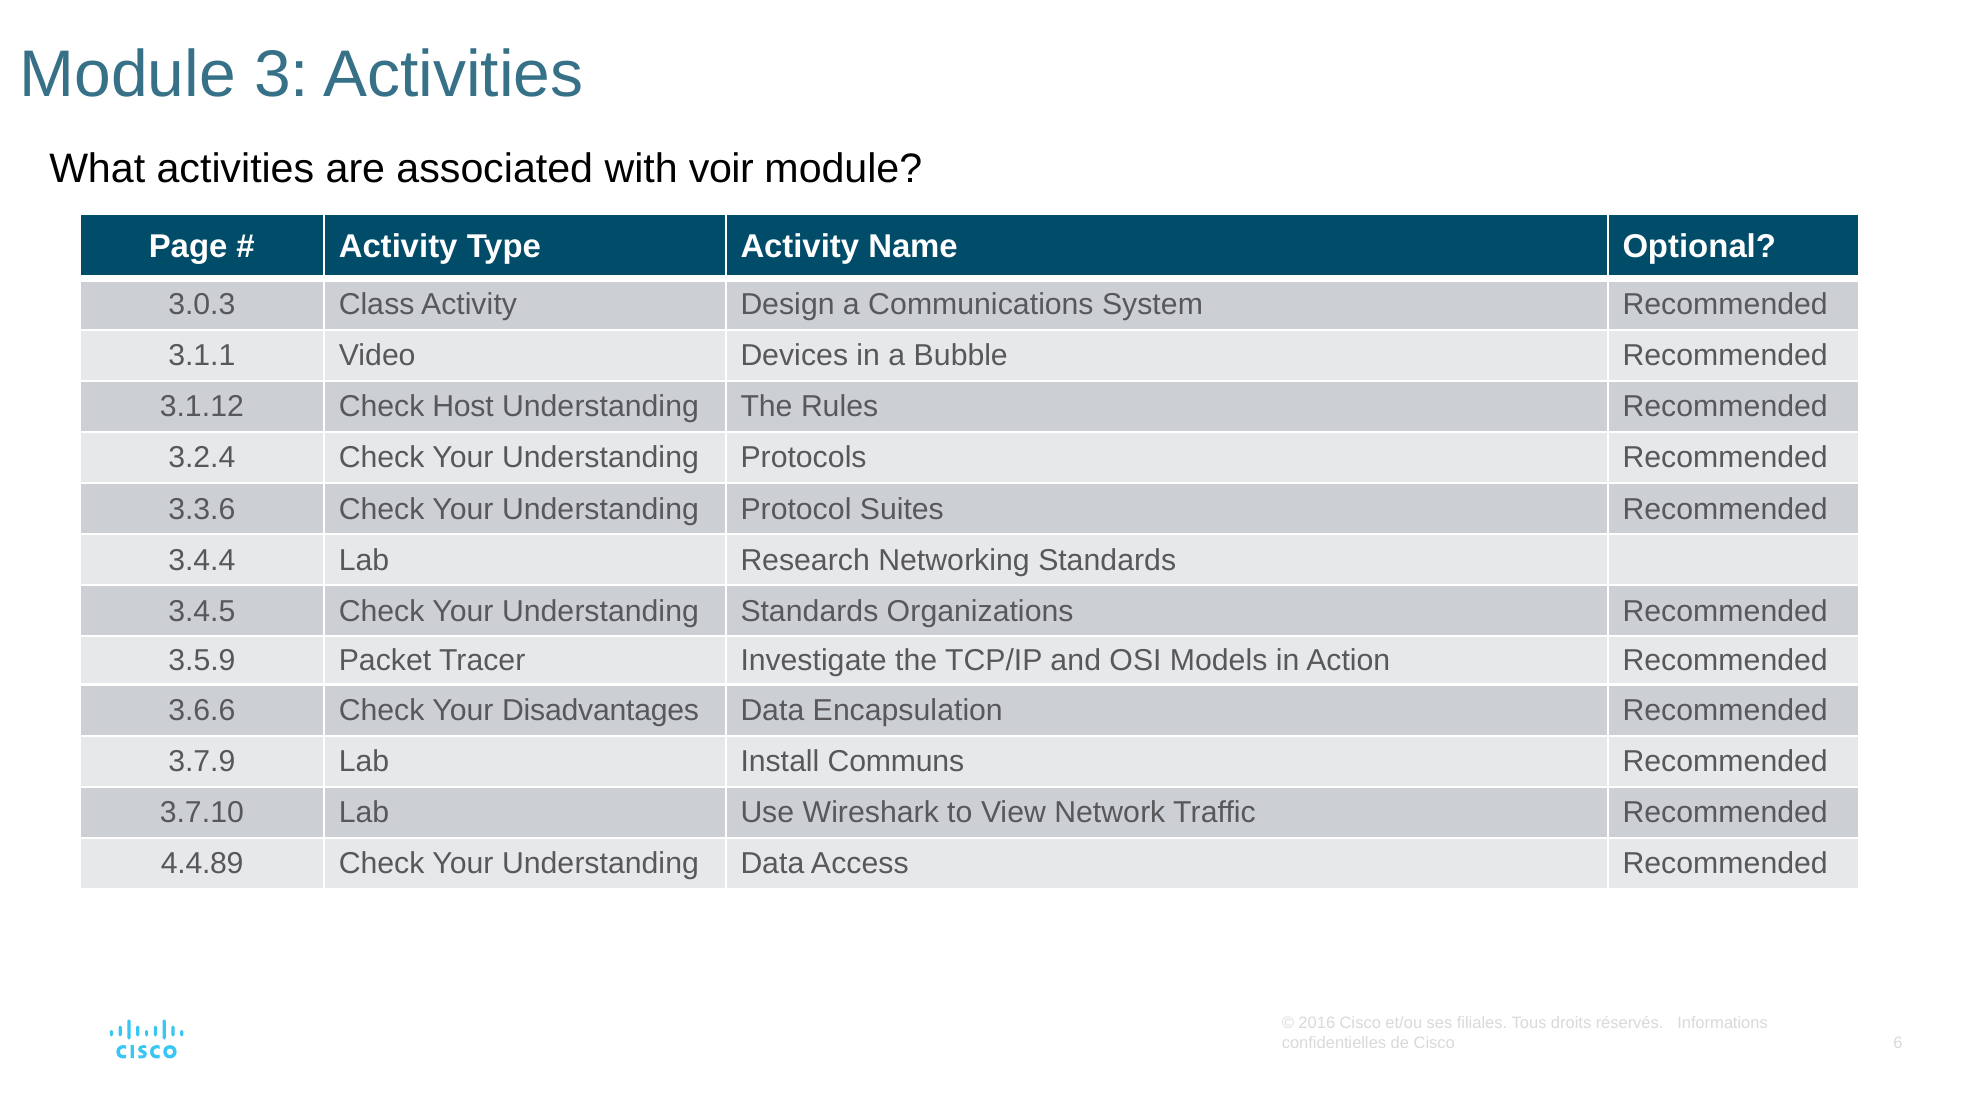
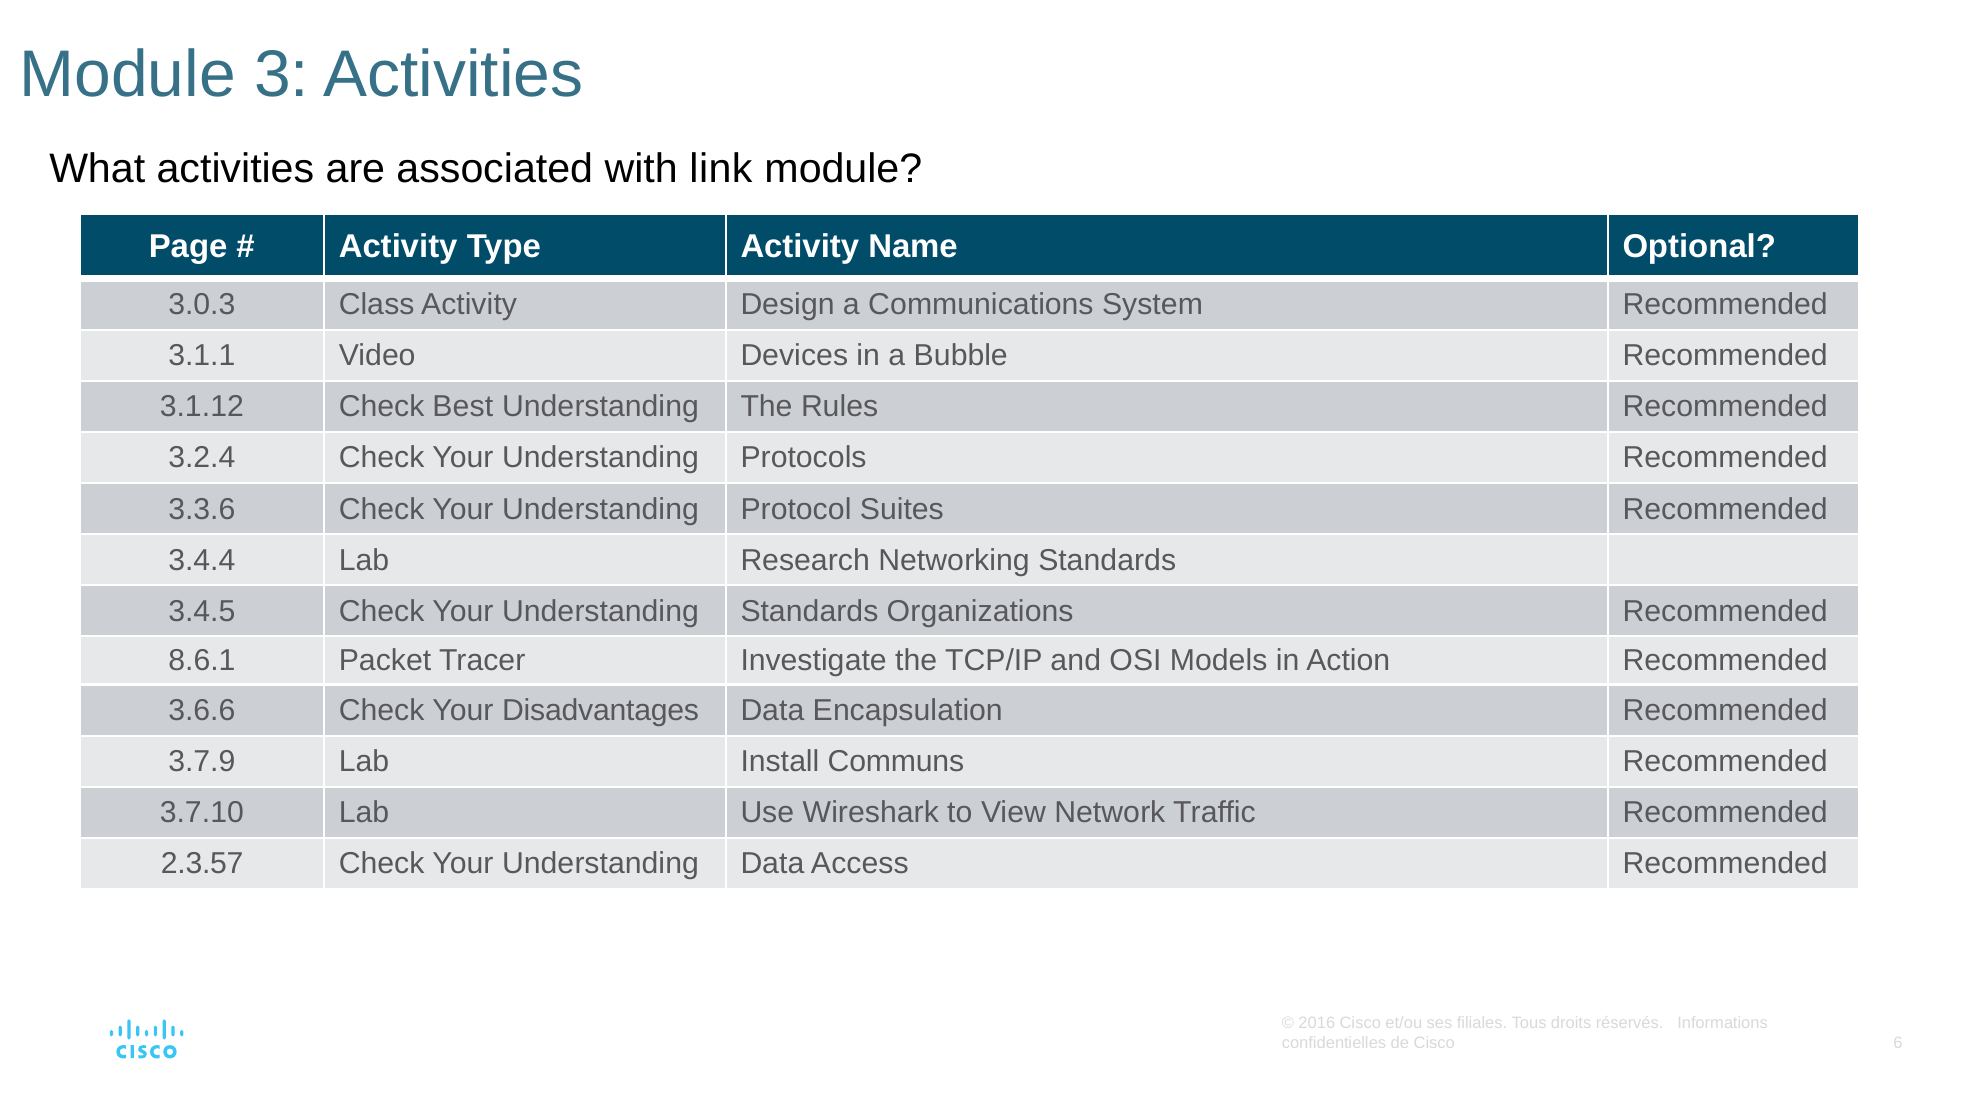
voir: voir -> link (721, 169)
Host: Host -> Best (463, 407)
3.5.9: 3.5.9 -> 8.6.1 (202, 661)
4.4.89: 4.4.89 -> 2.3.57 (202, 864)
